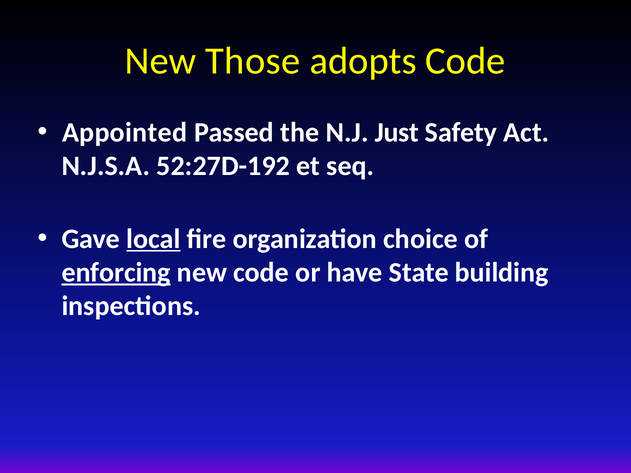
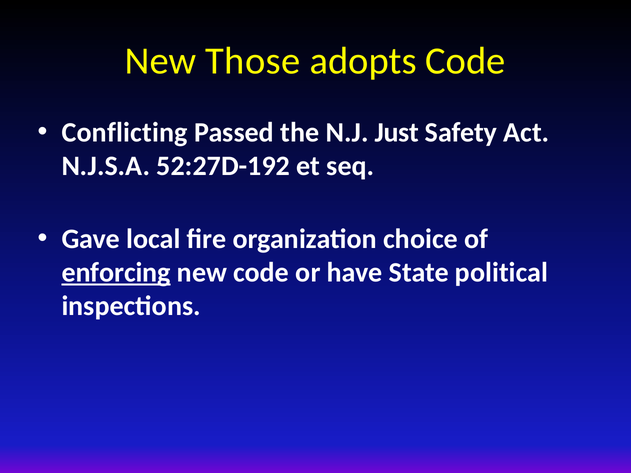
Appointed: Appointed -> Conflicting (125, 132)
local underline: present -> none (153, 239)
building: building -> political (502, 273)
